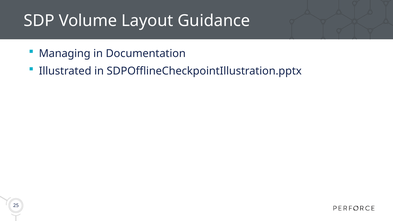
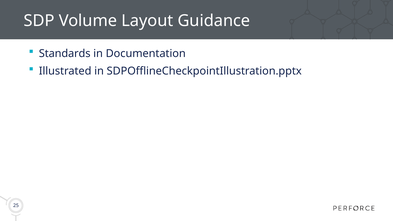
Managing: Managing -> Standards (65, 54)
